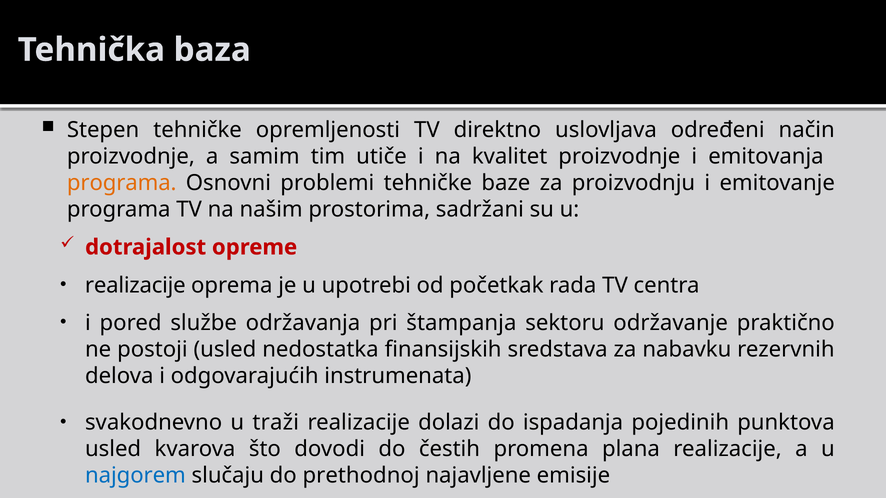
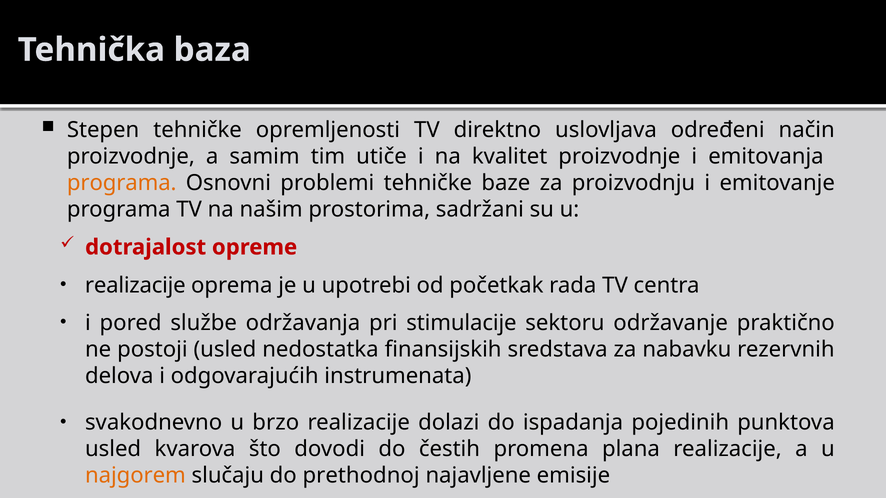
štampanja: štampanja -> stimulacije (461, 323)
traži: traži -> brzo (276, 423)
najgorem colour: blue -> orange (135, 476)
